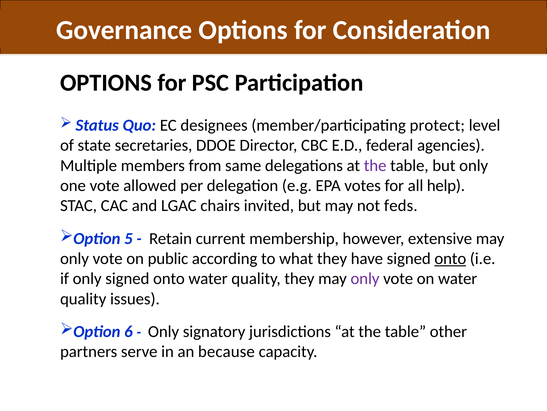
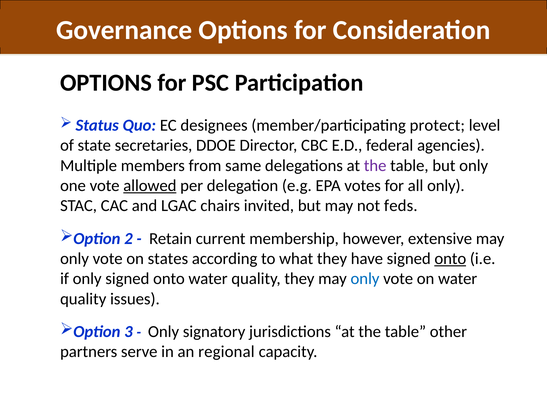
allowed underline: none -> present (150, 185)
all help: help -> only (446, 185)
5: 5 -> 2 (128, 238)
public: public -> states (168, 258)
only colour: purple -> blue (365, 278)
6: 6 -> 3 (128, 331)
because: because -> regional (226, 351)
